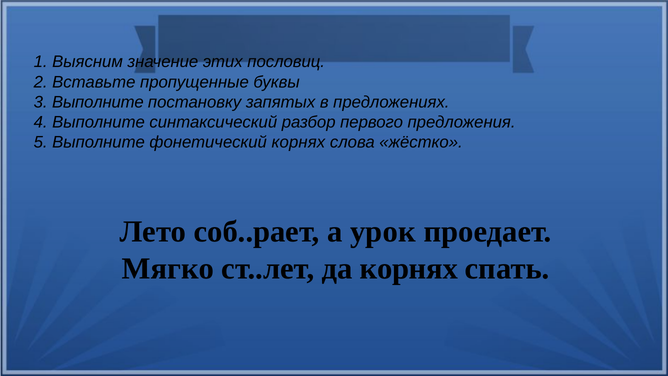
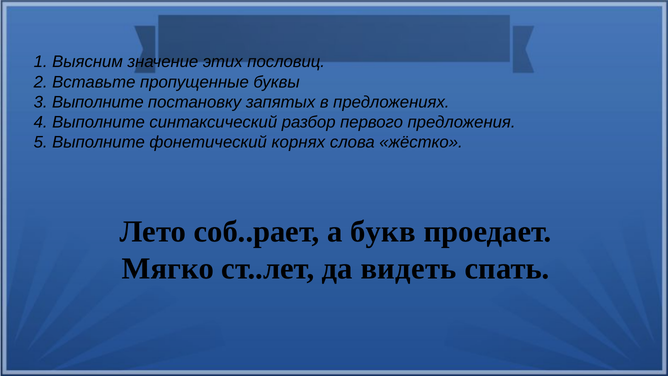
урок: урок -> букв (383, 232)
да корнях: корнях -> видеть (409, 268)
